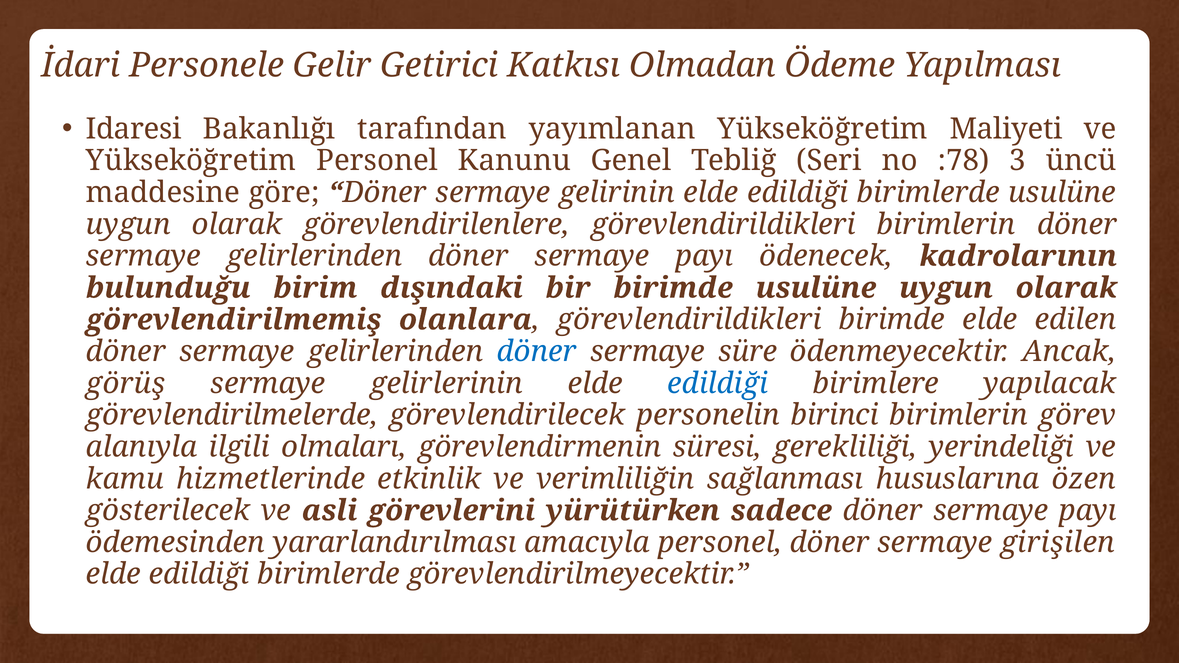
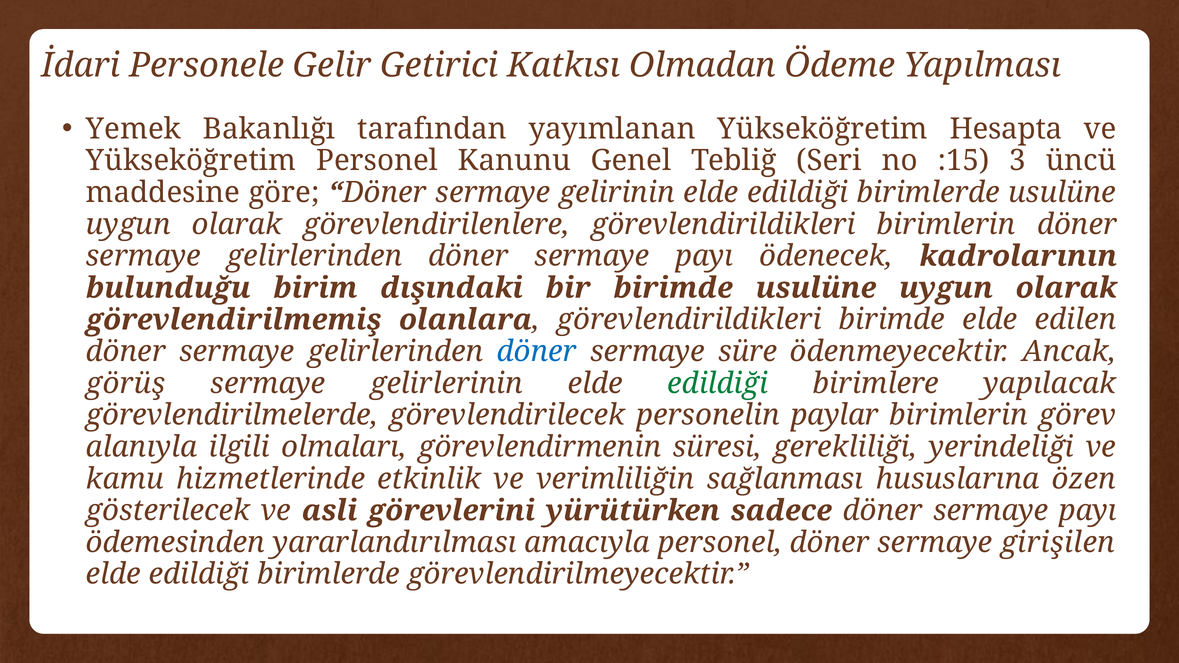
Idaresi: Idaresi -> Yemek (133, 129)
Maliyeti: Maliyeti -> Hesapta (1006, 129)
:78: :78 -> :15 (963, 161)
edildiği colour: blue -> green (718, 384)
birinci: birinci -> paylar (835, 415)
